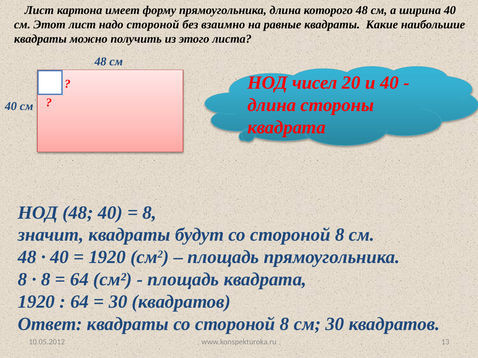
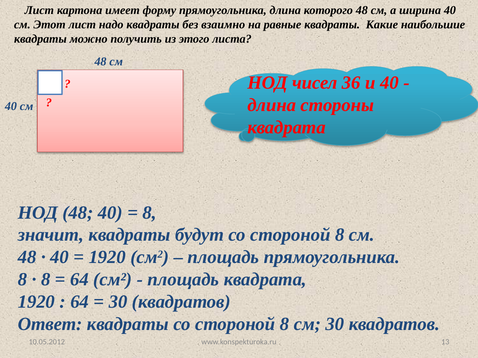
надо стороной: стороной -> квадраты (153, 25)
20: 20 -> 36 (351, 83)
